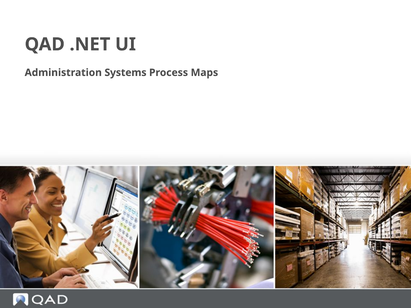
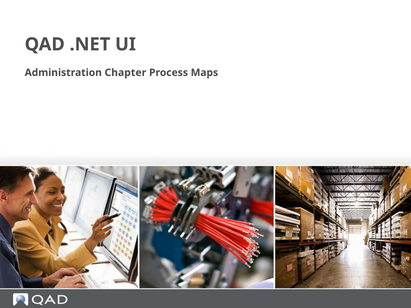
Systems: Systems -> Chapter (125, 73)
